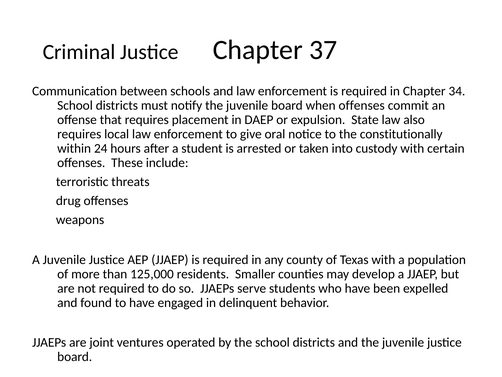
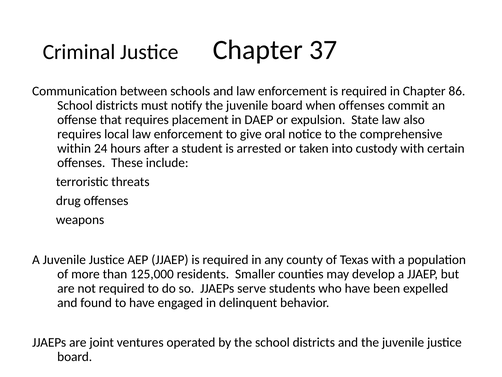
34: 34 -> 86 (457, 91)
constitutionally: constitutionally -> comprehensive (401, 134)
